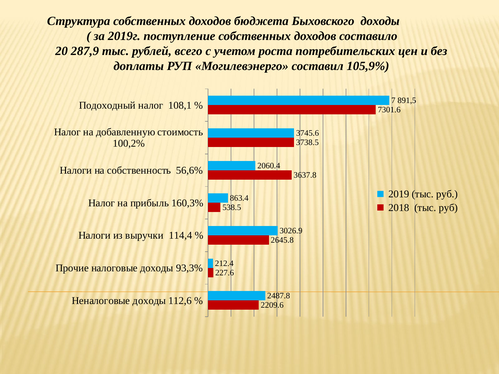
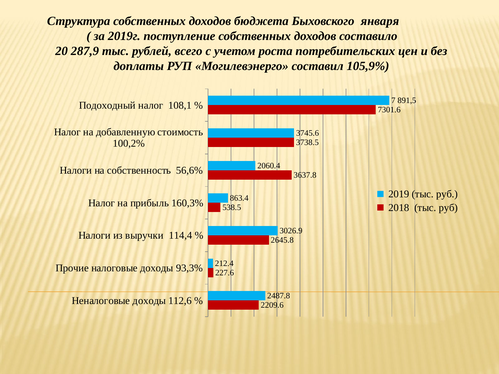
Быховского доходы: доходы -> января (380, 21)
